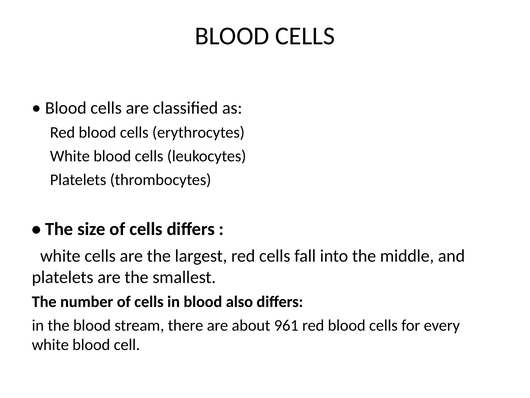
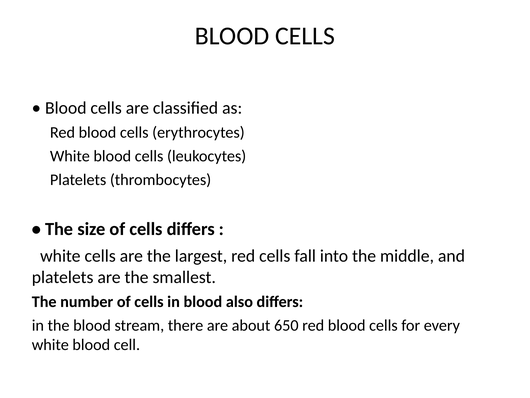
961: 961 -> 650 (286, 325)
